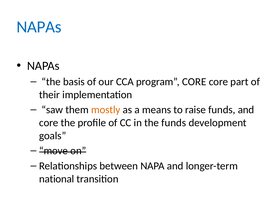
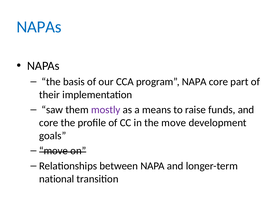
program CORE: CORE -> NAPA (194, 82)
mostly colour: orange -> purple (106, 110)
the funds: funds -> move (174, 123)
